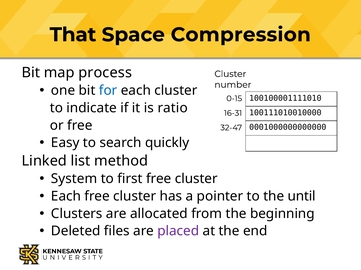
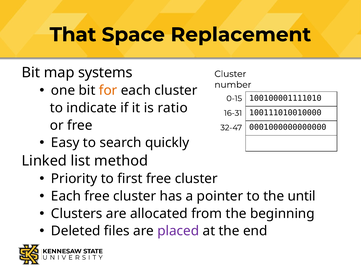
Compression: Compression -> Replacement (241, 35)
process: process -> systems (105, 73)
for colour: blue -> orange (108, 91)
System: System -> Priority (74, 179)
